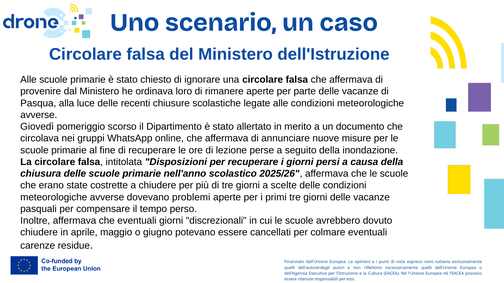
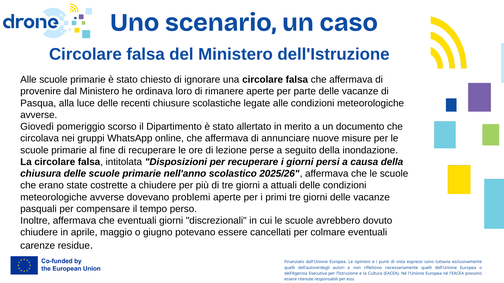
scelte: scelte -> attuali (284, 186)
